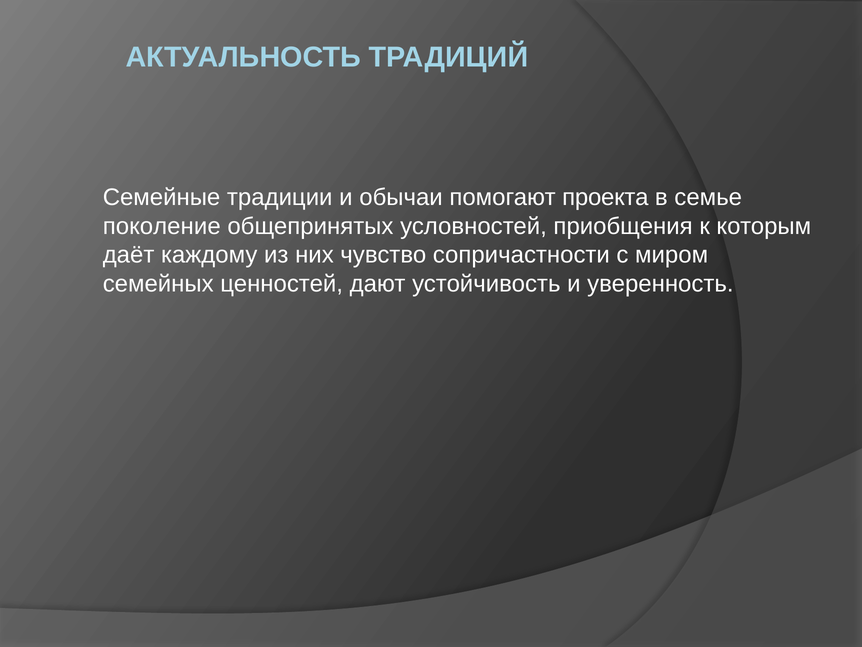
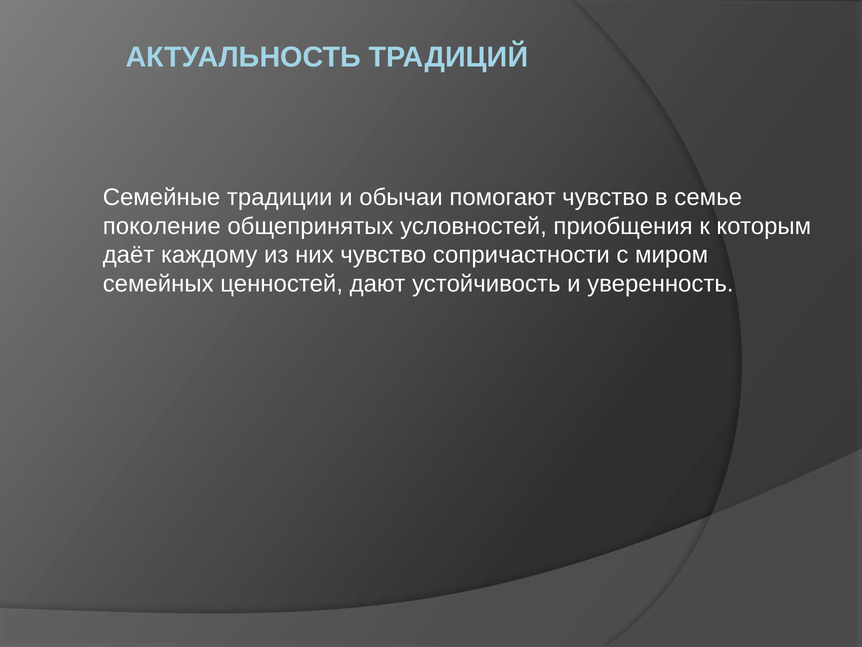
помогают проекта: проекта -> чувство (605, 197)
